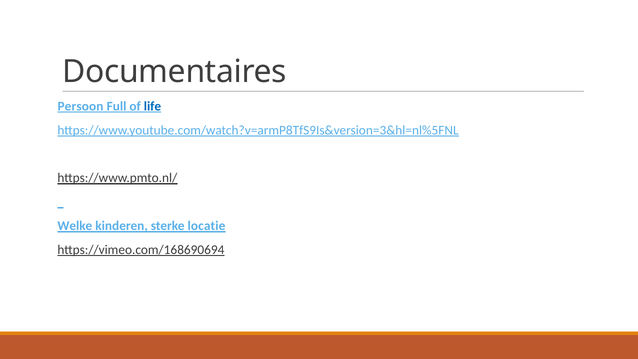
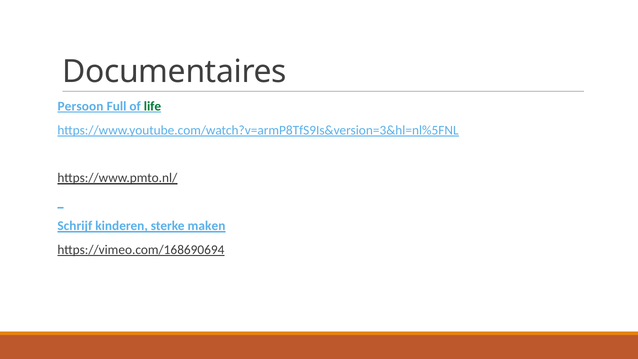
life colour: blue -> green (152, 106)
Welke: Welke -> Schrijf (75, 226)
locatie: locatie -> maken (207, 226)
